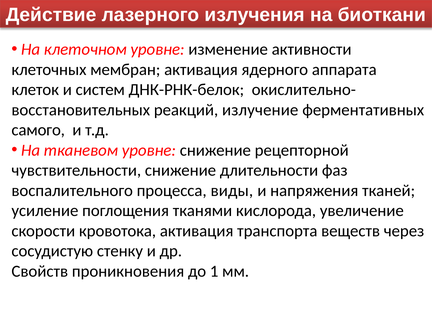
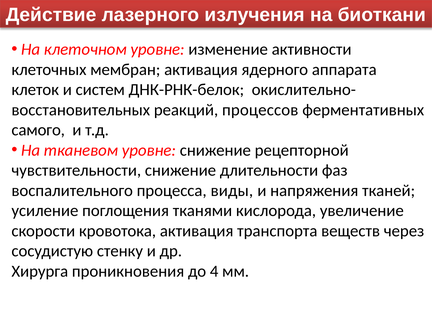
излучение: излучение -> процессов (260, 110)
Свойств: Свойств -> Хирурга (40, 271)
1: 1 -> 4 (214, 271)
